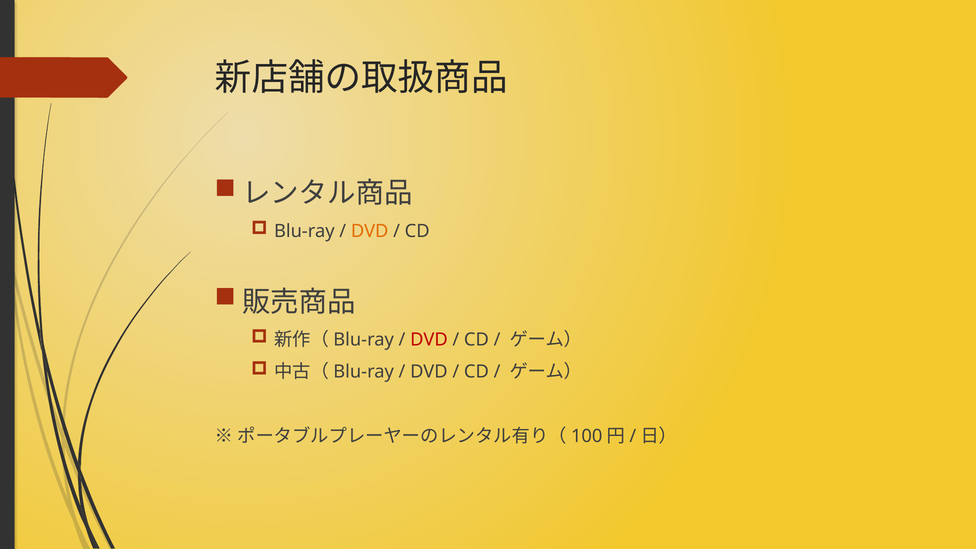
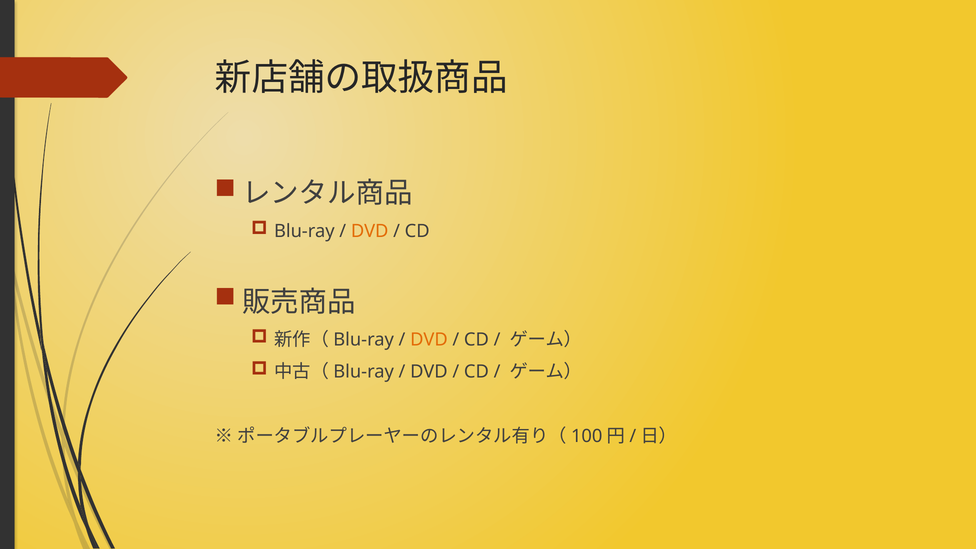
DVD colour: red -> orange (429, 340)
